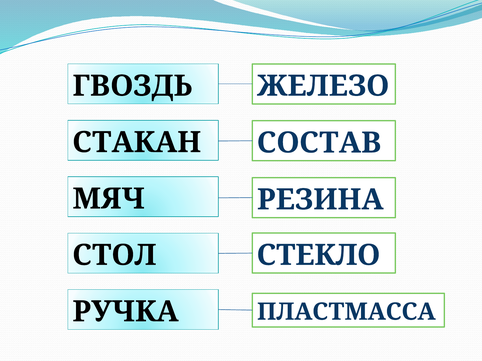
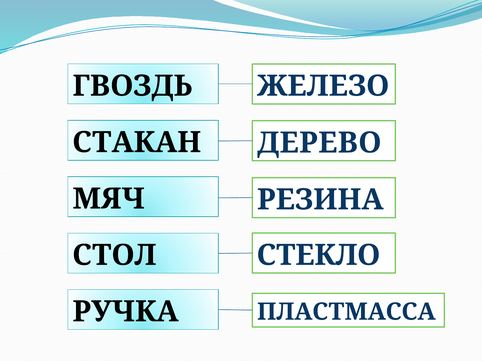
СОСТАВ: СОСТАВ -> ДЕРЕВО (319, 143)
